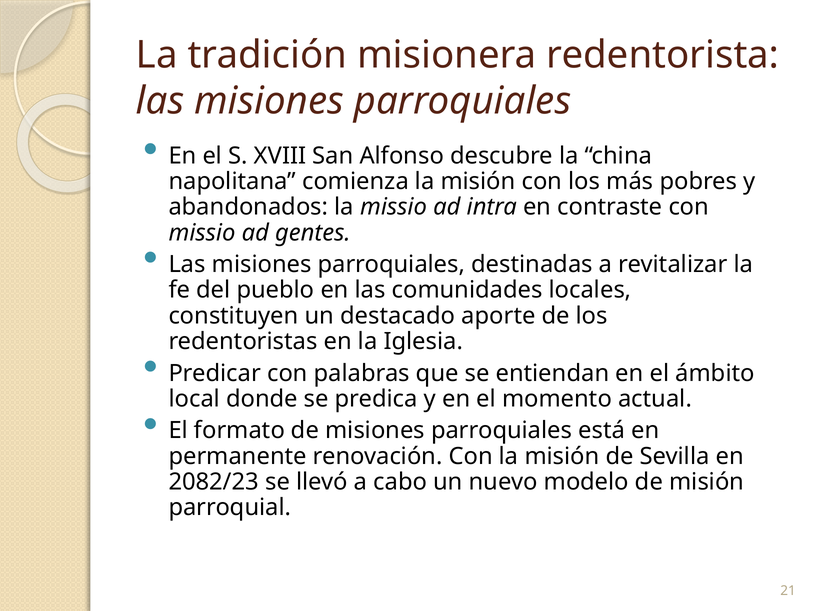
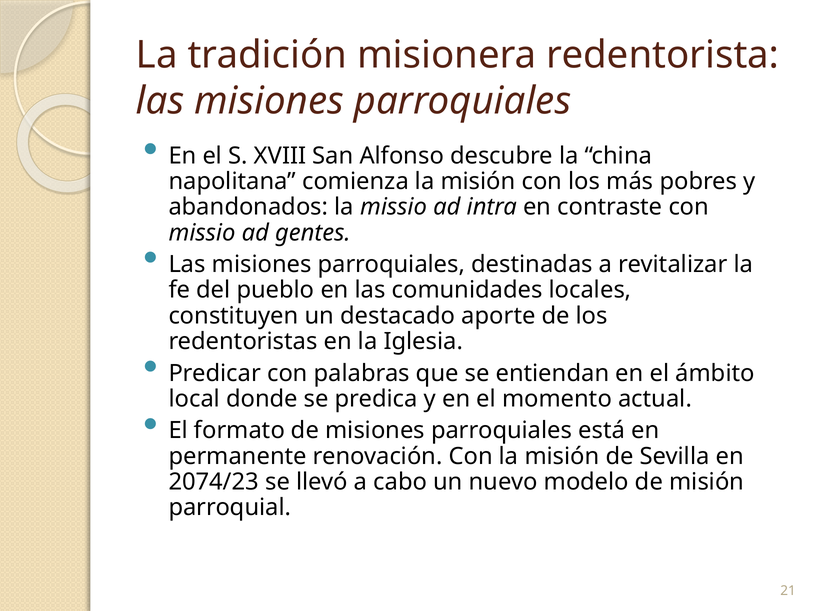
2082/23: 2082/23 -> 2074/23 (214, 482)
